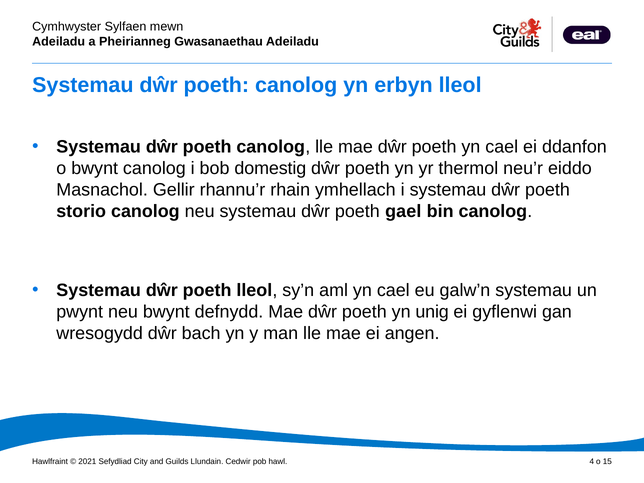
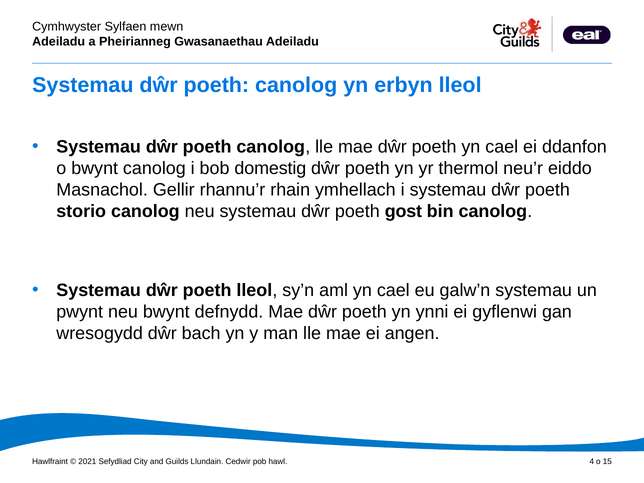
gael: gael -> gost (403, 211)
unig: unig -> ynni (432, 312)
